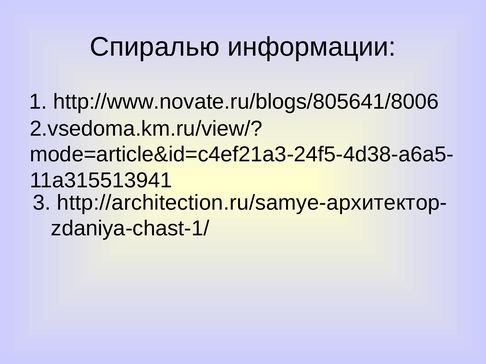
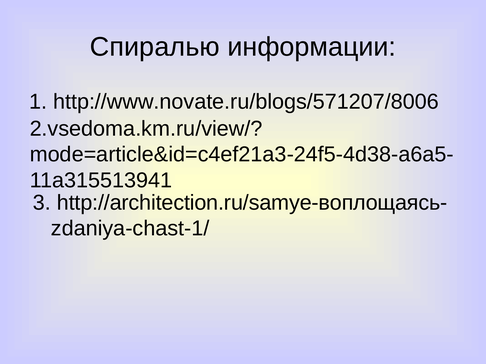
http://www.novate.ru/blogs/805641/8006: http://www.novate.ru/blogs/805641/8006 -> http://www.novate.ru/blogs/571207/8006 (246, 102)
http://architection.ru/samye-архитектор-: http://architection.ru/samye-архитектор- -> http://architection.ru/samye-воплощаясь- (252, 203)
